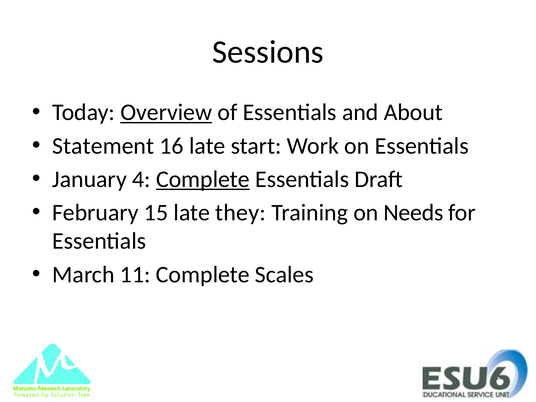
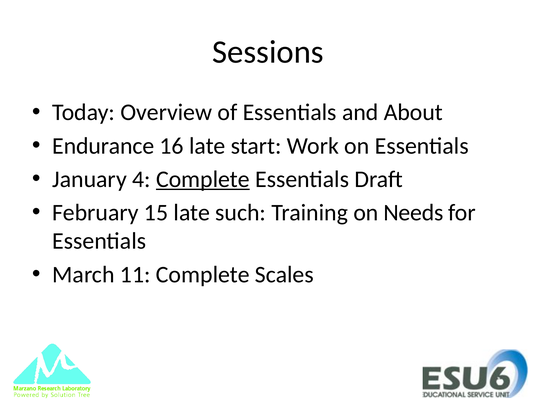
Overview underline: present -> none (166, 112)
Statement: Statement -> Endurance (103, 146)
they: they -> such (241, 213)
